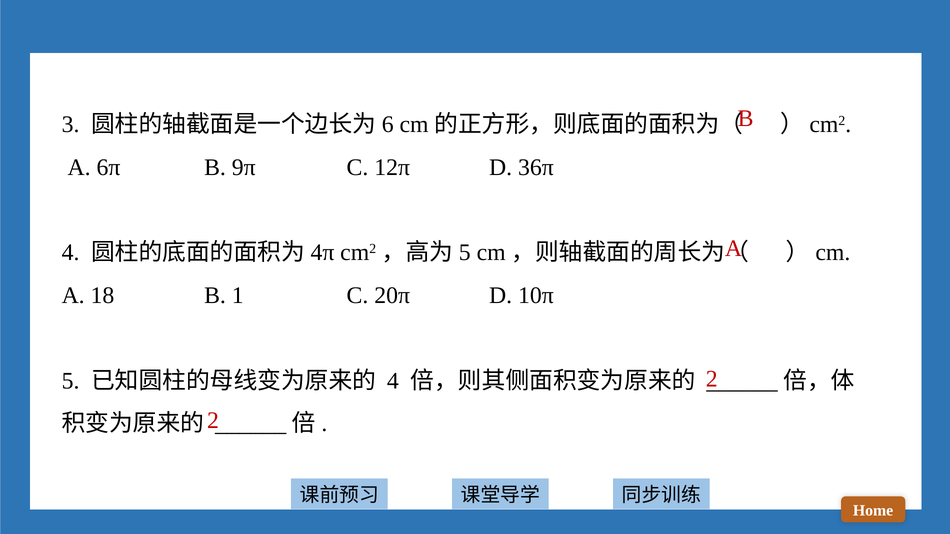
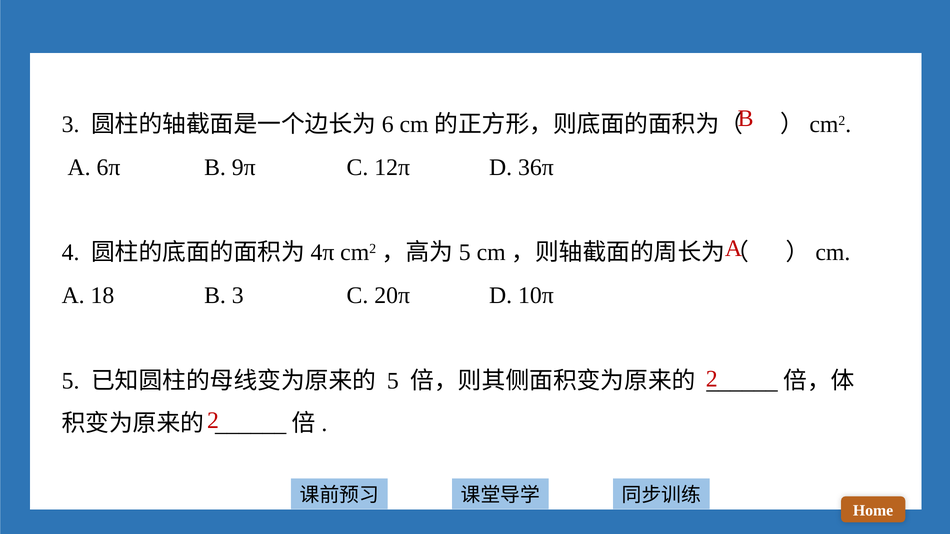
B 1: 1 -> 3 (238, 296)
4: 4 -> 5 (393, 381)
